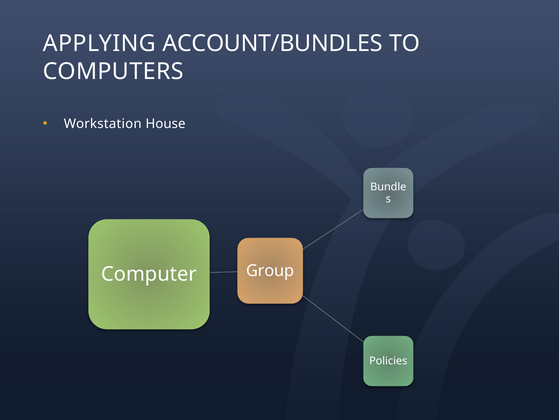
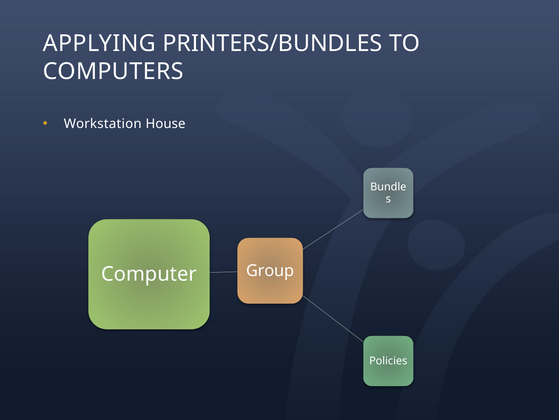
ACCOUNT/BUNDLES: ACCOUNT/BUNDLES -> PRINTERS/BUNDLES (272, 44)
